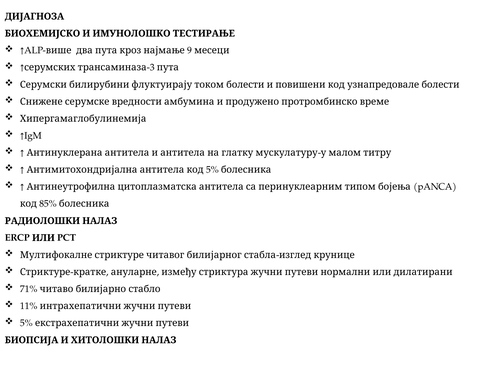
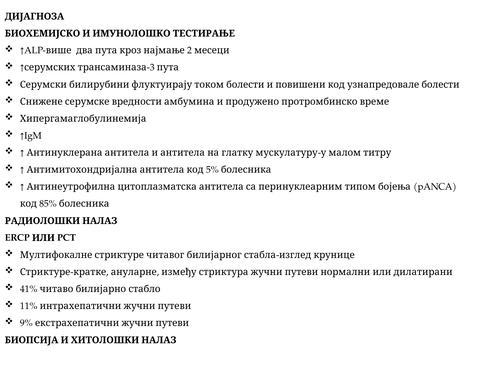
9: 9 -> 2 (189, 50)
71%: 71% -> 41% (29, 289)
5%: 5% -> 9% (26, 323)
